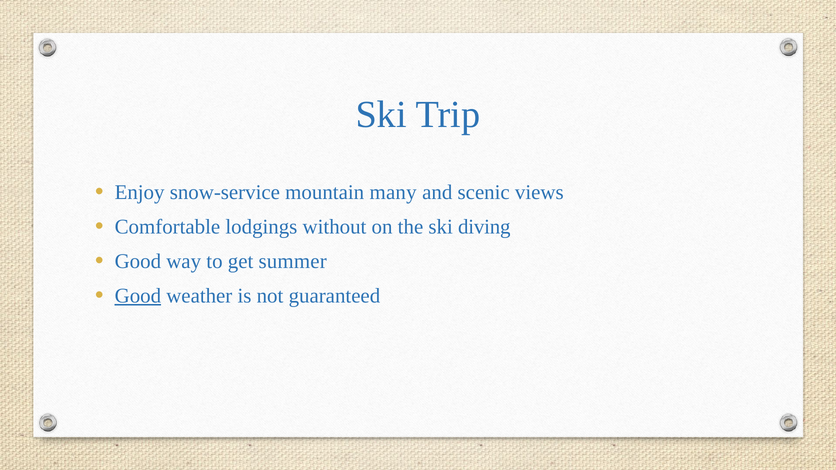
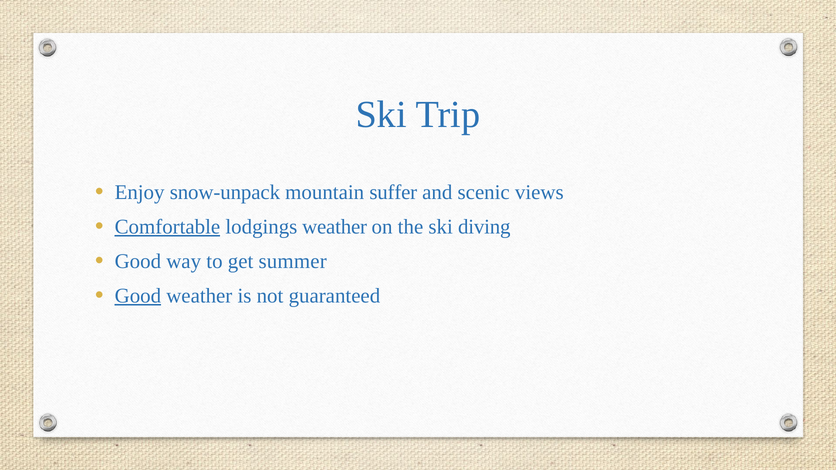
snow-service: snow-service -> snow-unpack (225, 192)
many: many -> suffer (393, 192)
Comfortable underline: none -> present (167, 227)
lodgings without: without -> weather (335, 227)
